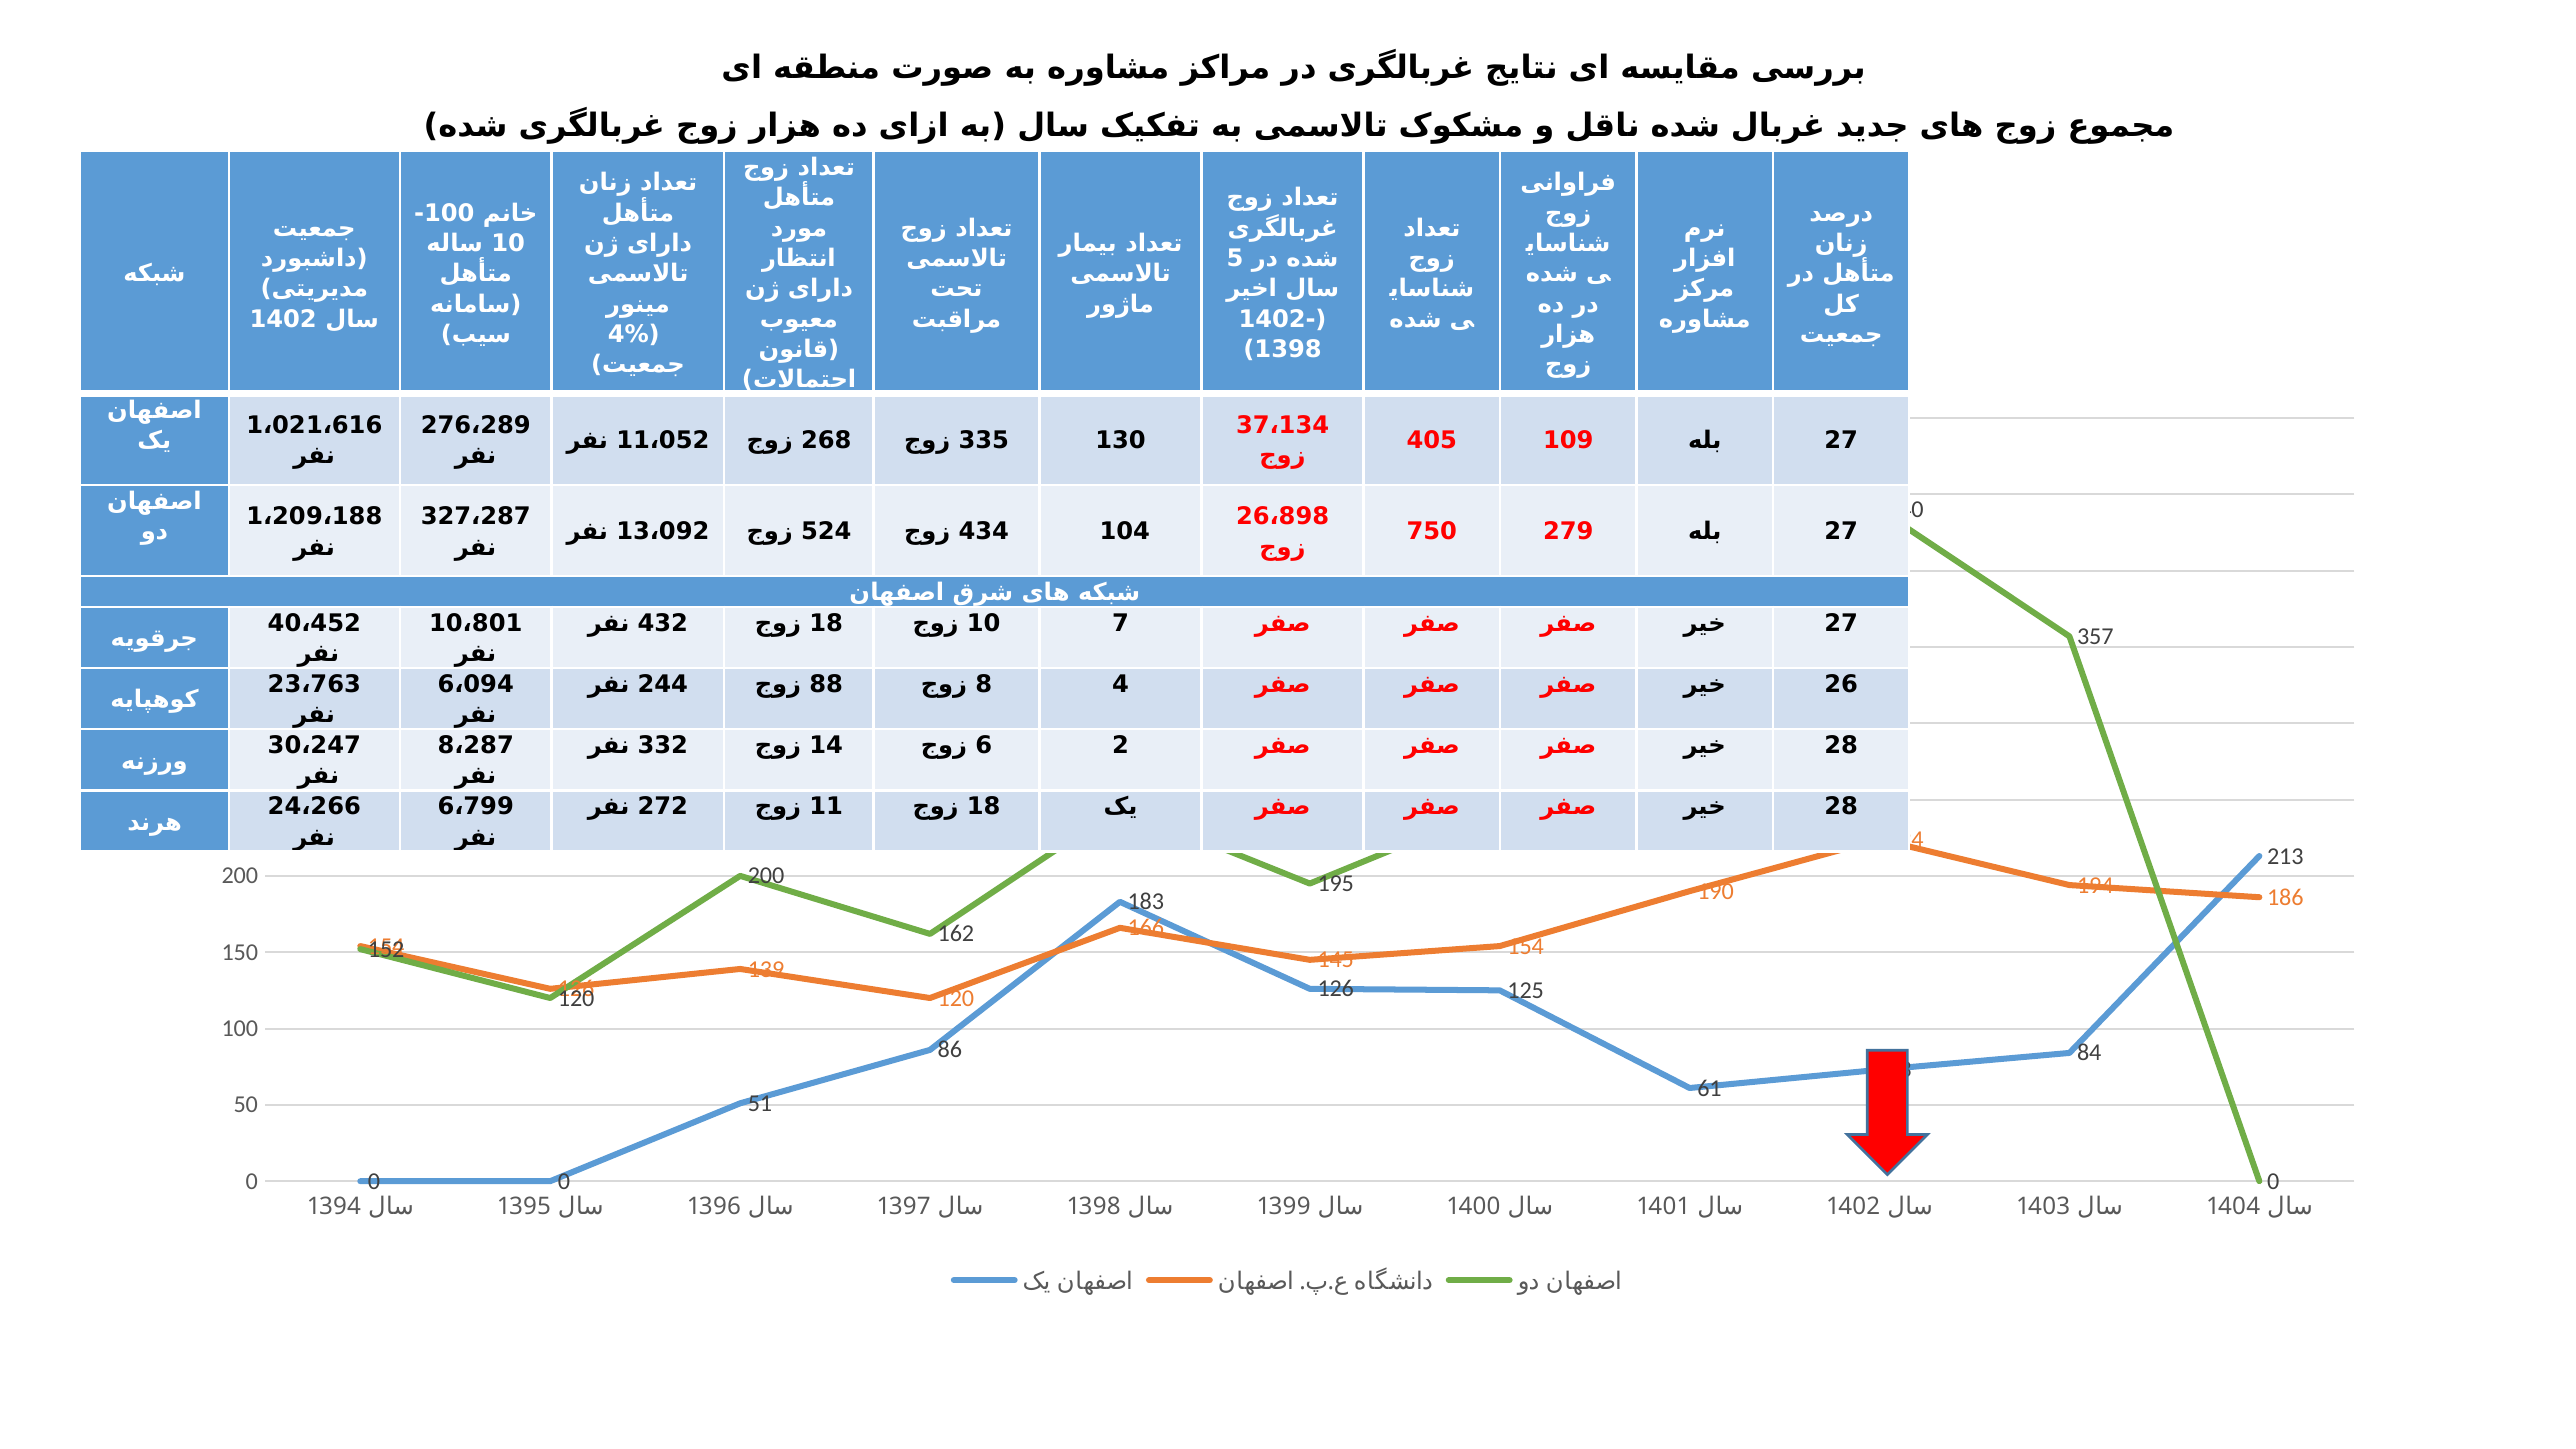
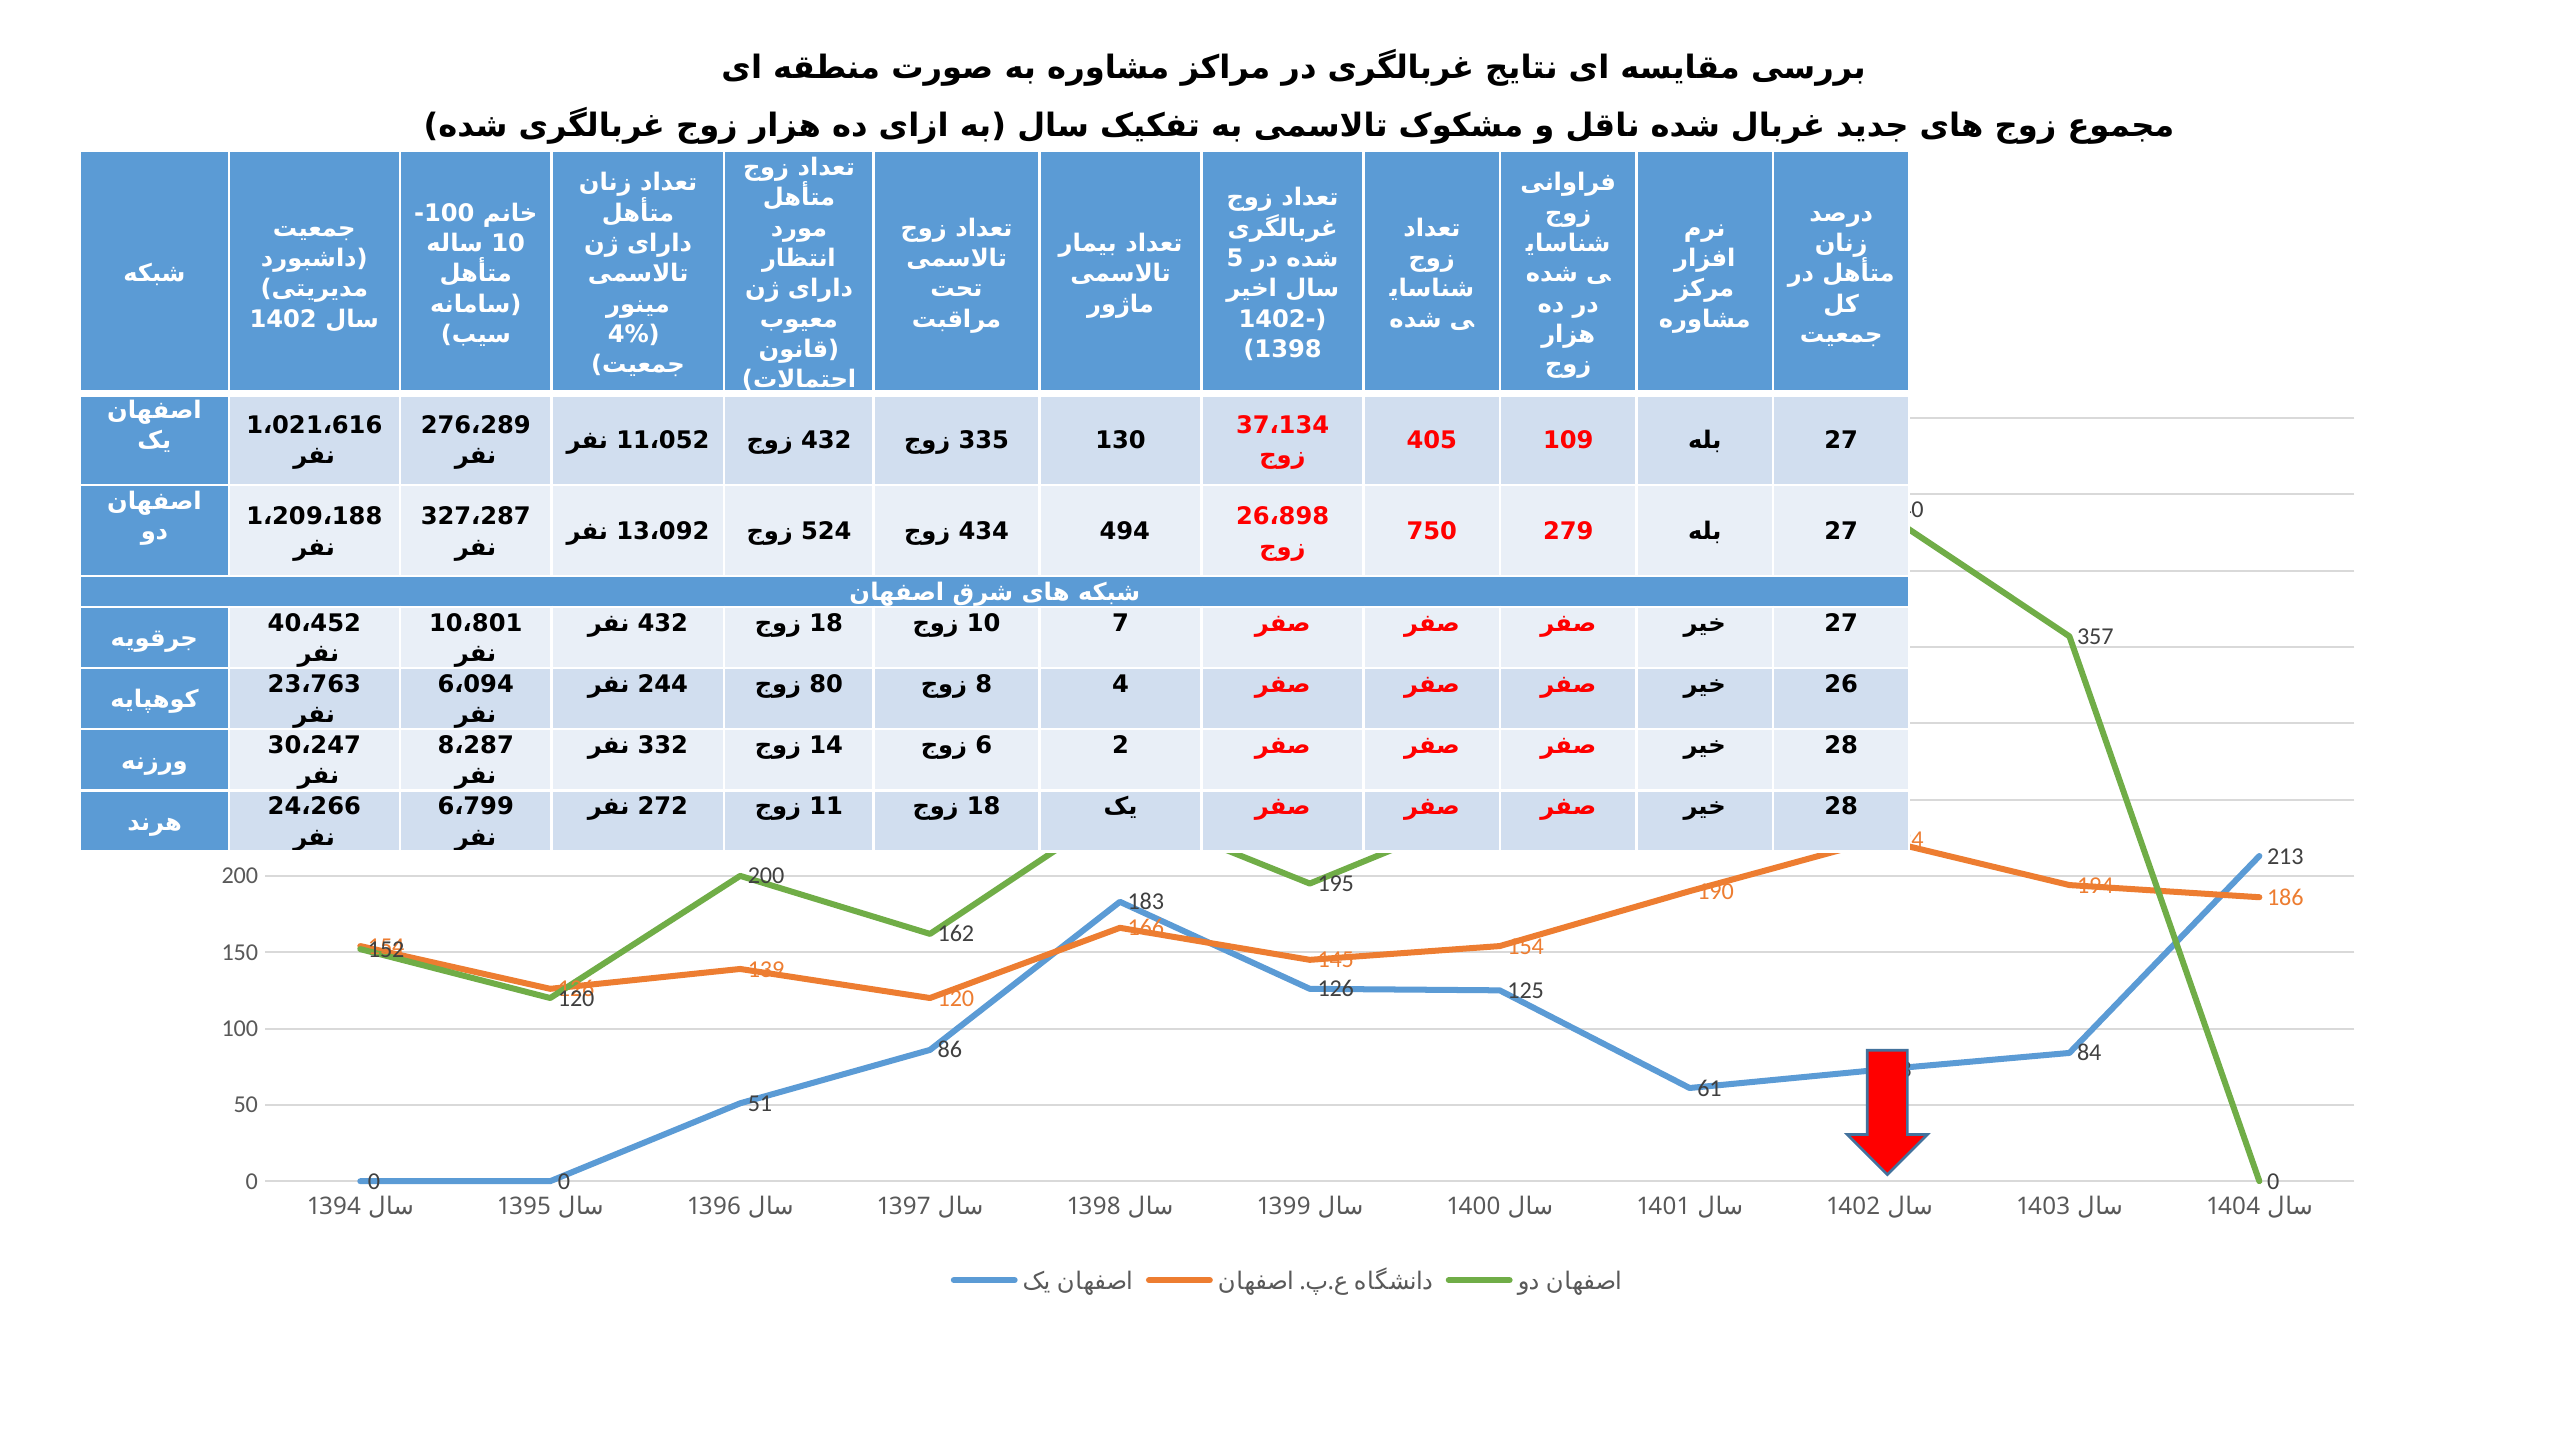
268: 268 -> 432 (826, 441)
104: 104 -> 494 (1125, 532)
88: 88 -> 80 (826, 684)
